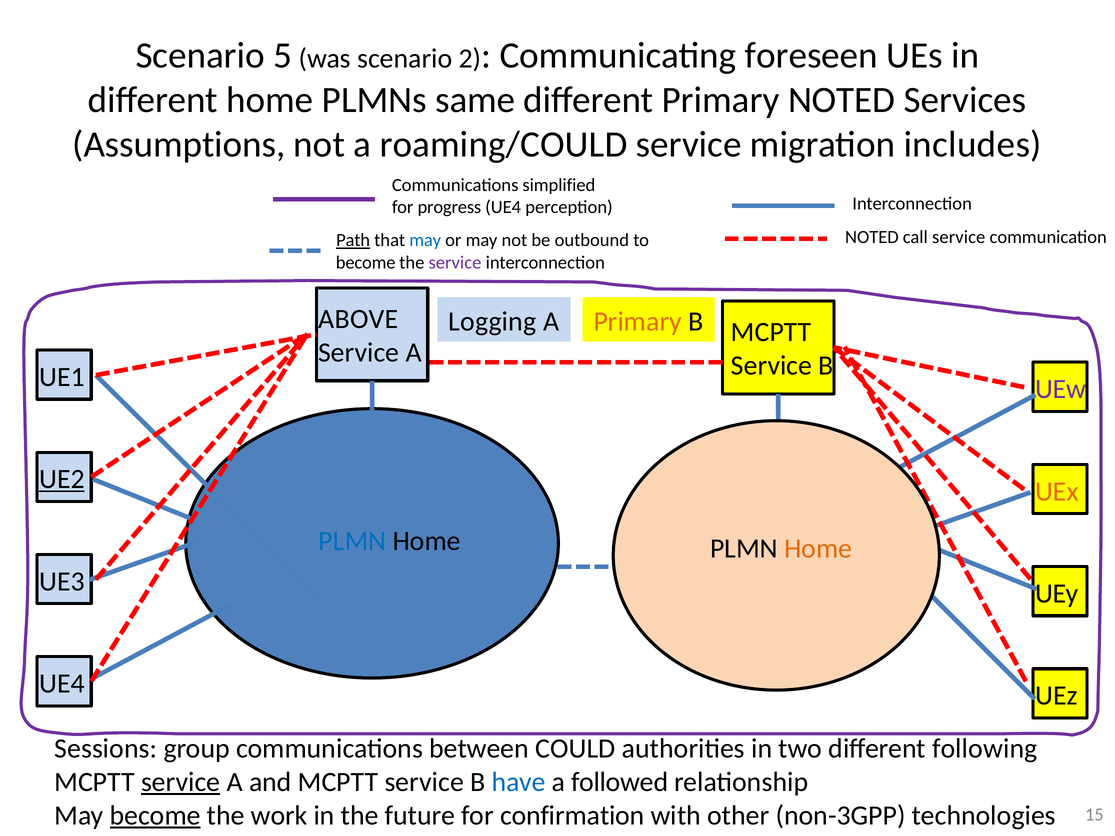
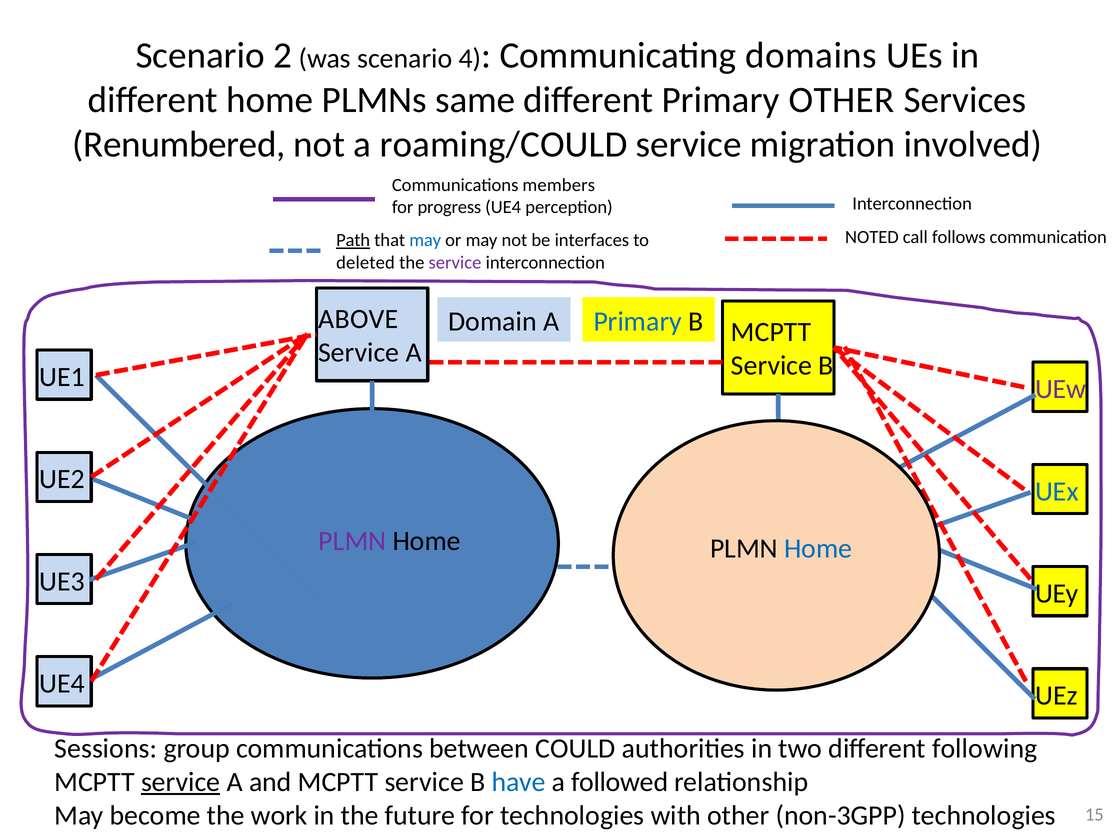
5: 5 -> 2 (283, 56)
2: 2 -> 4 (470, 59)
foreseen: foreseen -> domains (811, 56)
Primary NOTED: NOTED -> OTHER (841, 100)
Assumptions: Assumptions -> Renumbered (179, 145)
includes: includes -> involved (973, 145)
simplified: simplified -> members (559, 185)
call service: service -> follows (959, 237)
outbound: outbound -> interfaces (592, 240)
become: become -> deleted (366, 263)
Logging: Logging -> Domain (493, 321)
Primary colour: orange -> blue (638, 321)
UE2 underline: present -> none (62, 479)
UEx colour: orange -> blue (1057, 491)
PLMN colour: blue -> purple (352, 541)
Home colour: orange -> blue (818, 549)
become underline: present -> none (155, 816)
for confirmation: confirmation -> technologies (572, 816)
